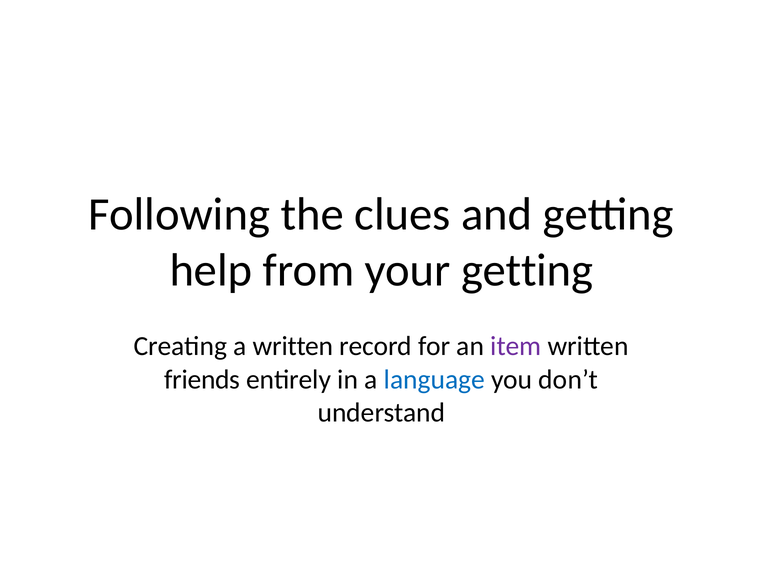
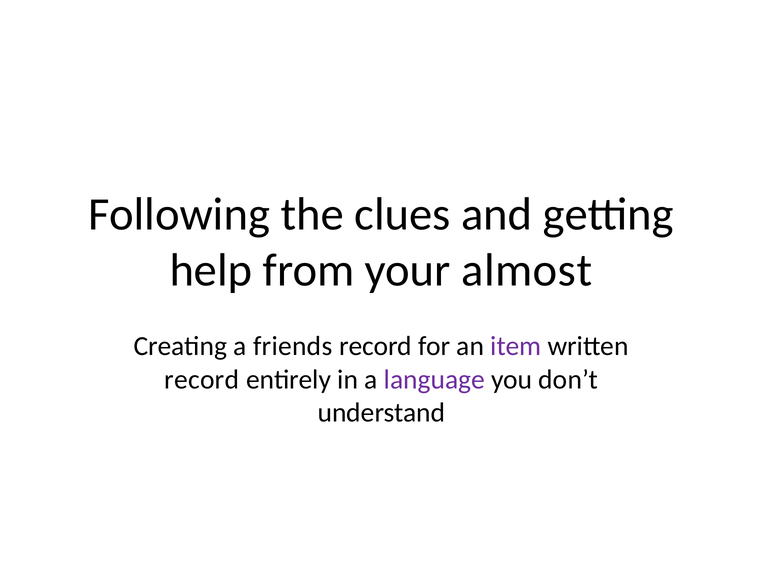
your getting: getting -> almost (527, 270)
a written: written -> friends (293, 347)
friends: friends -> record (202, 380)
language colour: blue -> purple (434, 380)
